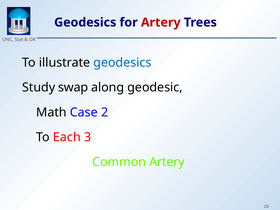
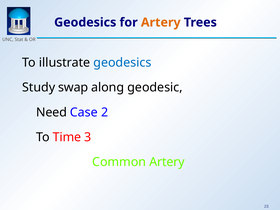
Artery colour: red -> orange (161, 22)
Math: Math -> Need (51, 112)
Each: Each -> Time (67, 137)
